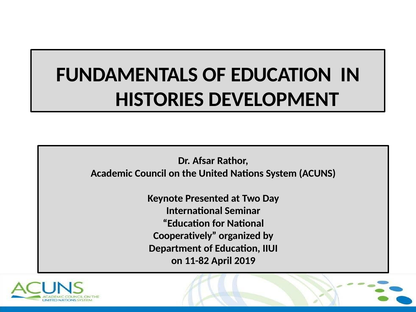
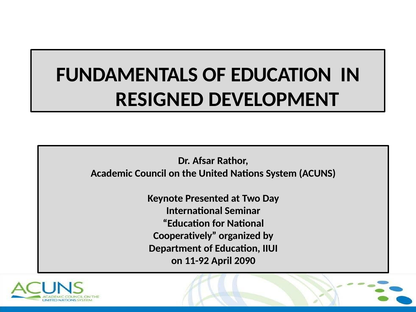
HISTORIES: HISTORIES -> RESIGNED (160, 99)
11-82: 11-82 -> 11-92 (197, 261)
2019: 2019 -> 2090 (245, 261)
